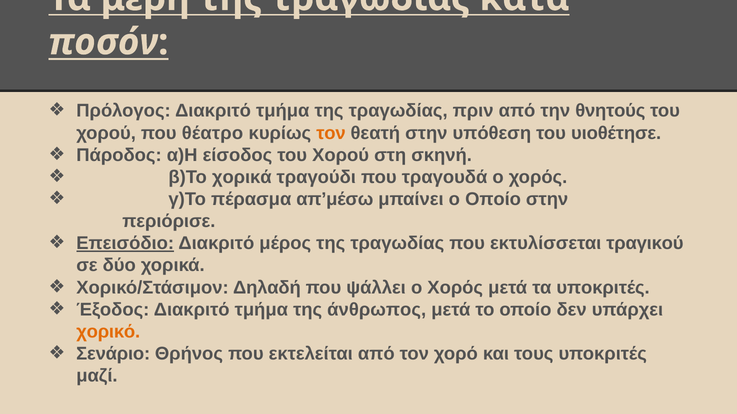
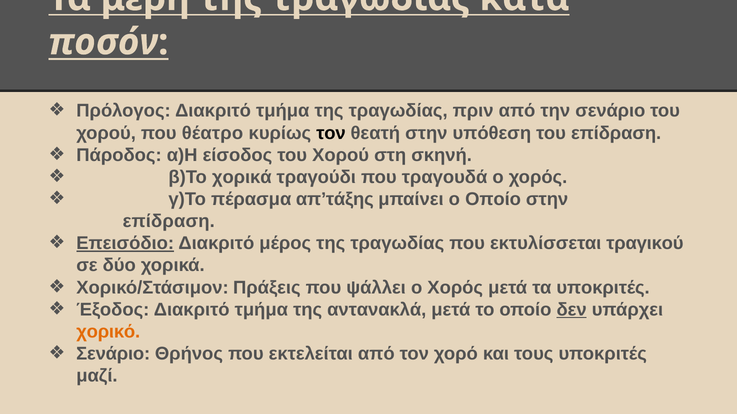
την θνητούς: θνητούς -> σενάριο (610, 111)
τον colour: orange -> black (331, 133)
του υιοθέτησε: υιοθέτησε -> επίδραση (616, 133)
απ’μέσω: απ’μέσω -> απ’τάξης (335, 199)
περιόρισε: περιόρισε -> επίδραση (169, 222)
Δηλαδή: Δηλαδή -> Πράξεις (267, 288)
άνθρωπος: άνθρωπος -> αντανακλά (377, 310)
δεν underline: none -> present (572, 310)
